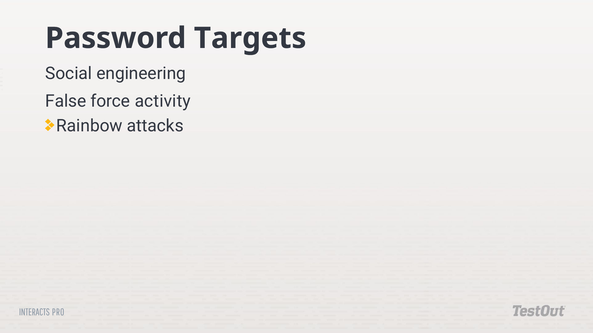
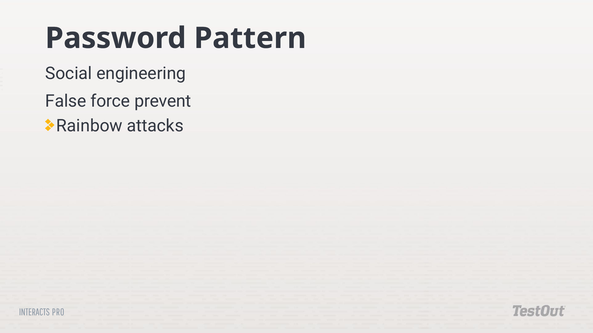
Targets: Targets -> Pattern (250, 38)
activity: activity -> prevent (163, 101)
